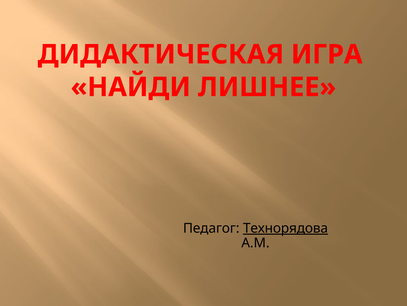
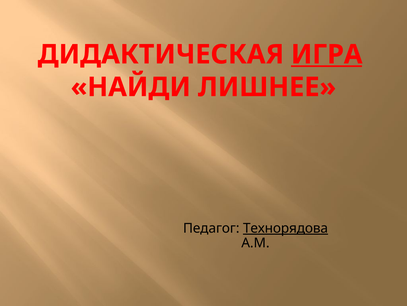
ИГРА underline: none -> present (327, 54)
